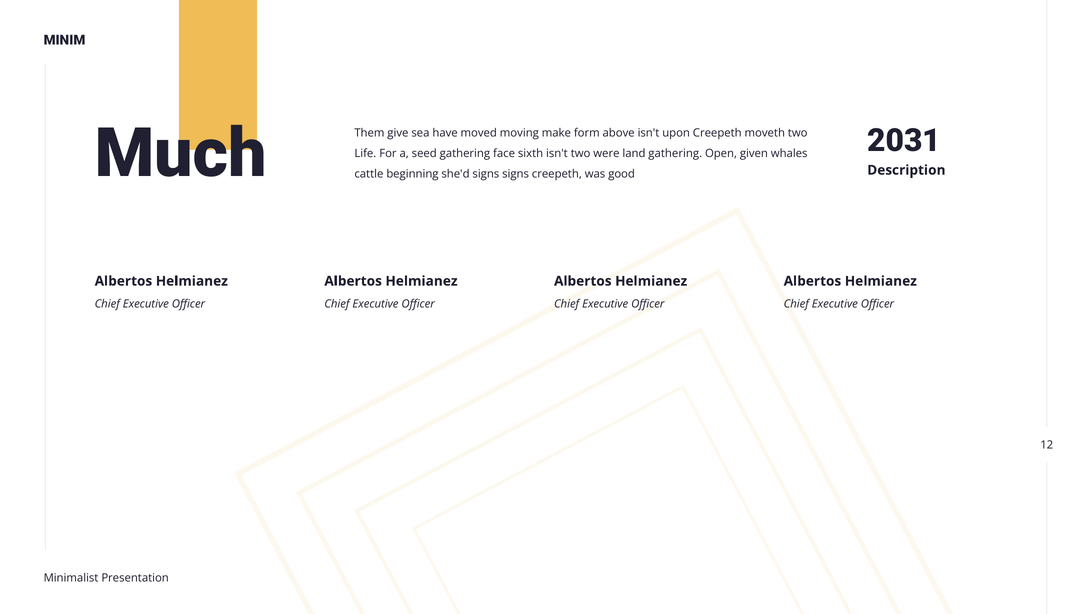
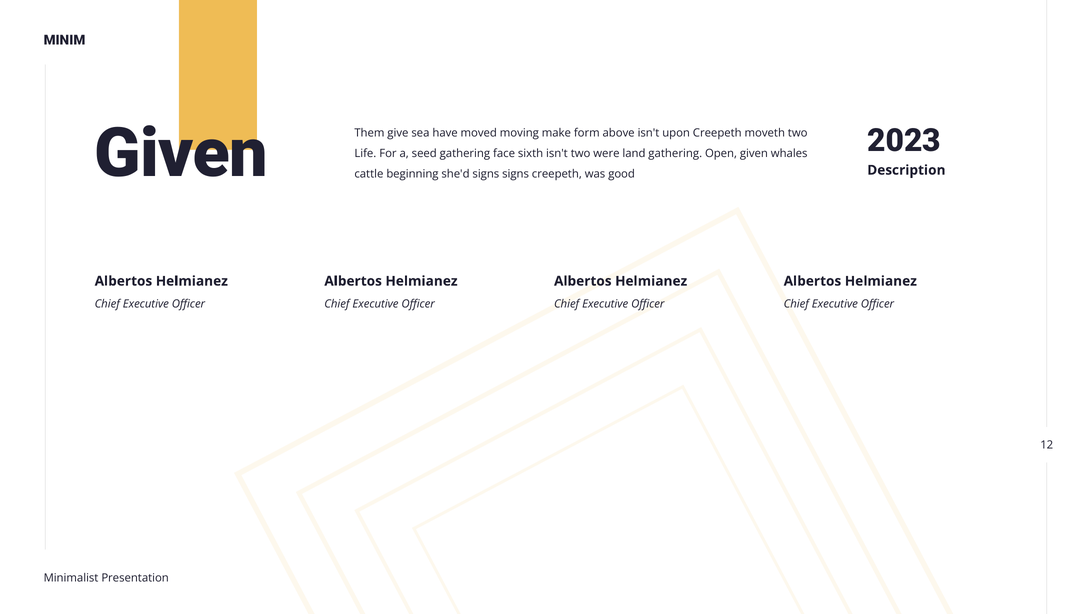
Much: Much -> Given (181, 154)
2031: 2031 -> 2023 (904, 141)
